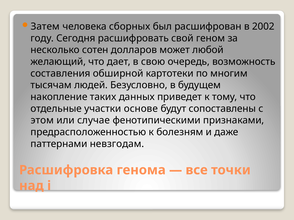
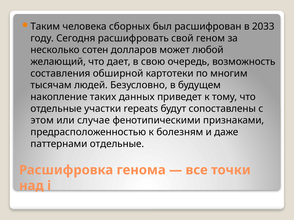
Затем: Затем -> Таким (45, 27)
2002: 2002 -> 2033 (263, 27)
основе: основе -> repeats (141, 109)
паттернами невзгодам: невзгодам -> отдельные (117, 144)
